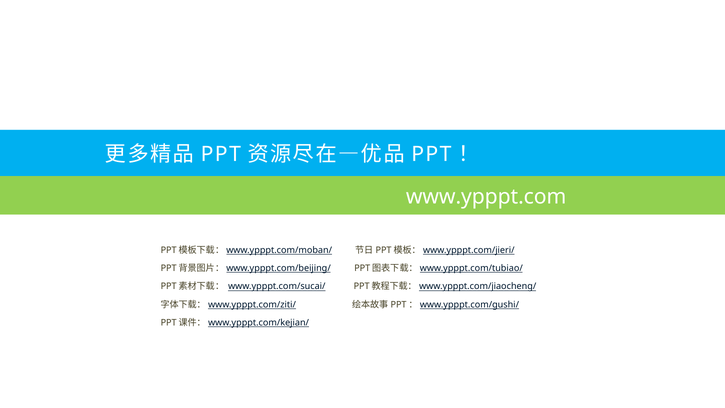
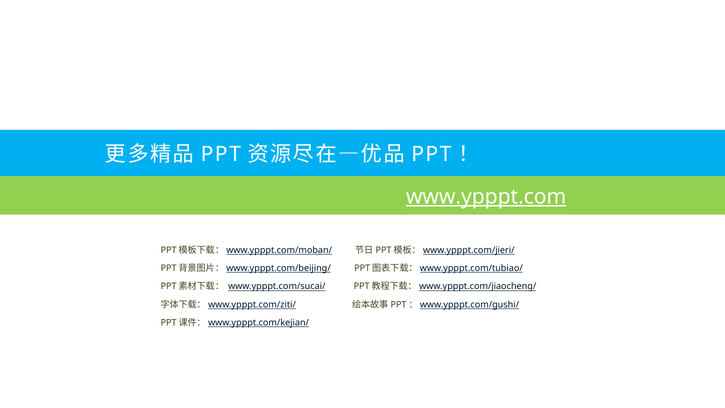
www.ypppt.com underline: none -> present (486, 196)
